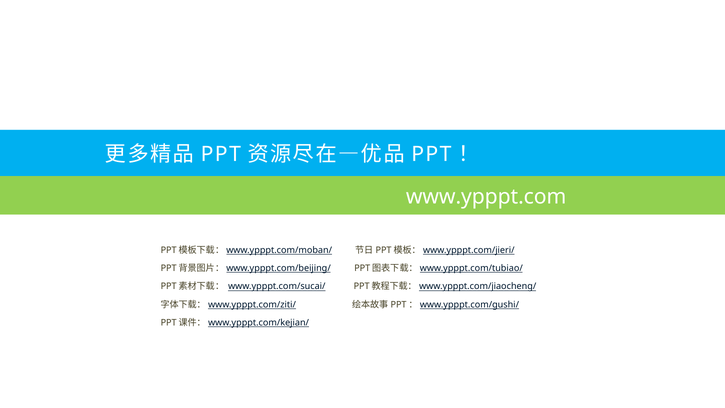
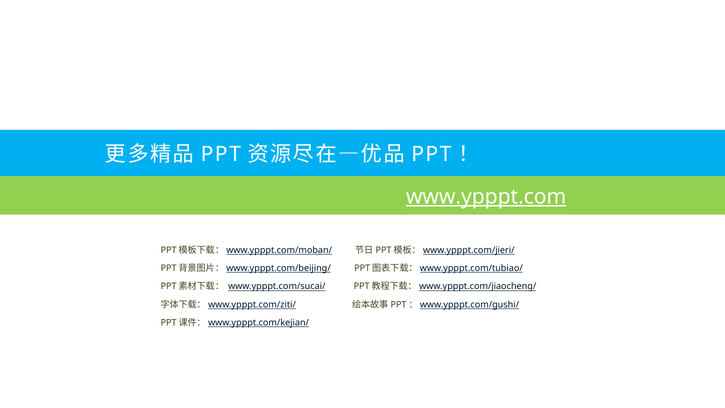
www.ypppt.com underline: none -> present (486, 196)
